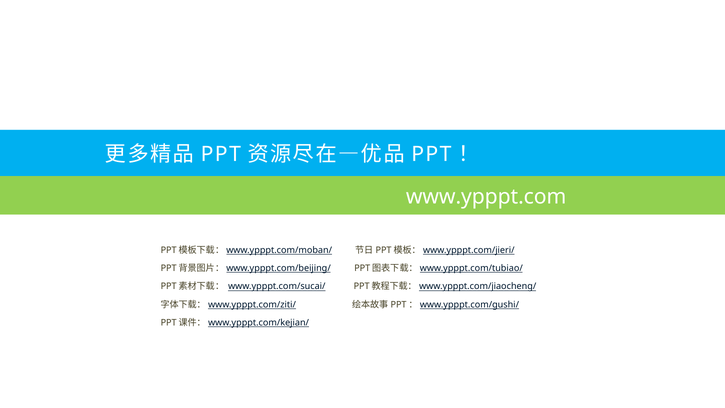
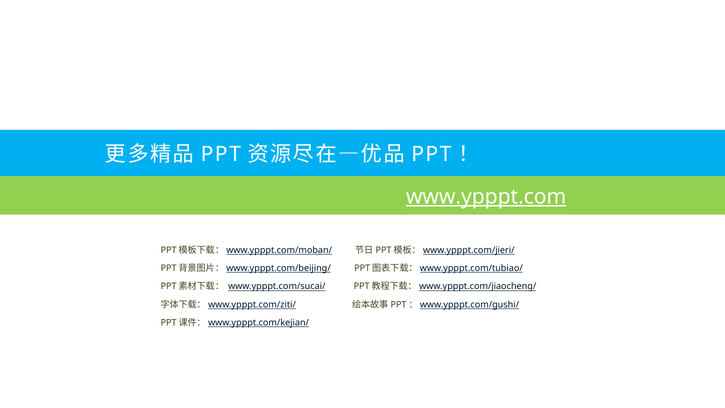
www.ypppt.com underline: none -> present (486, 196)
